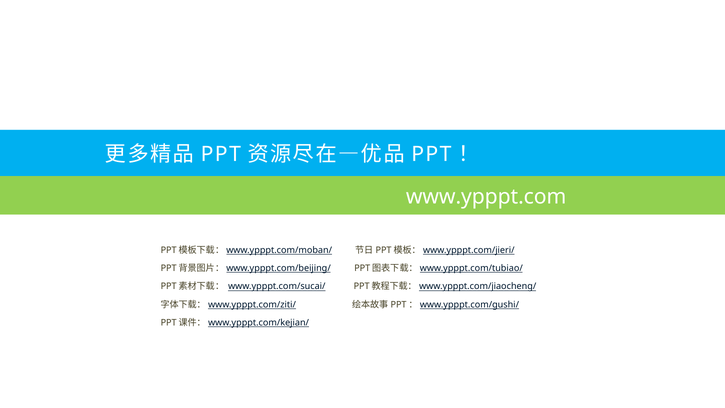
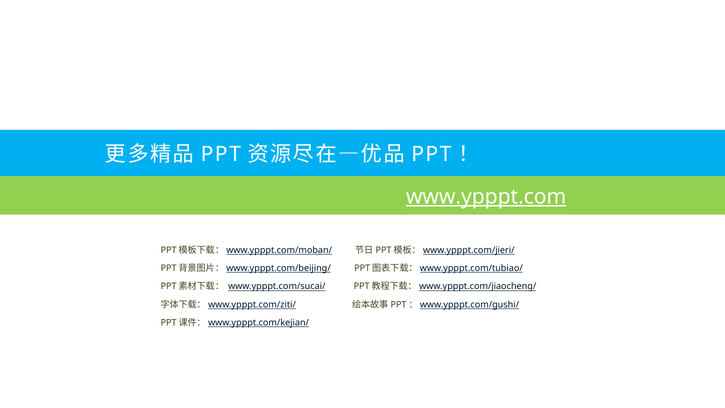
www.ypppt.com underline: none -> present (486, 196)
